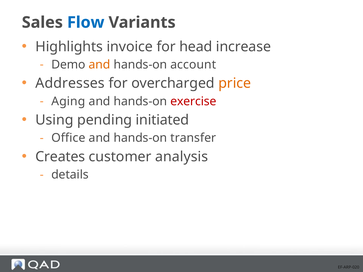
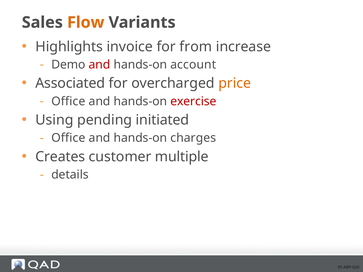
Flow colour: blue -> orange (86, 22)
head: head -> from (196, 47)
and colour: orange -> red (100, 65)
Addresses: Addresses -> Associated (70, 83)
Aging: Aging -> Office (68, 101)
transfer: transfer -> charges (193, 138)
analysis: analysis -> multiple (182, 157)
